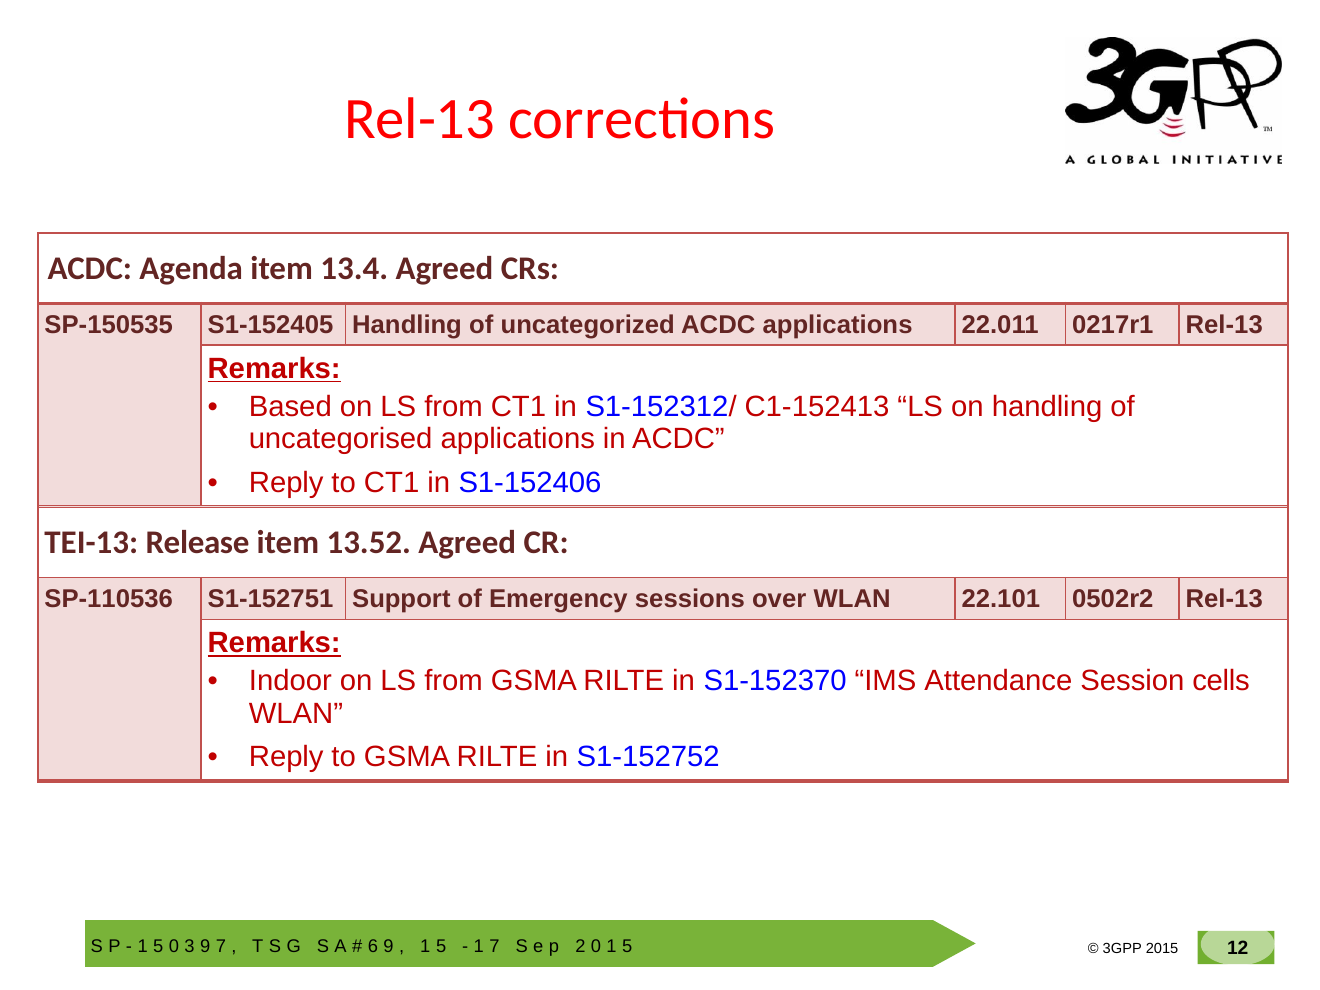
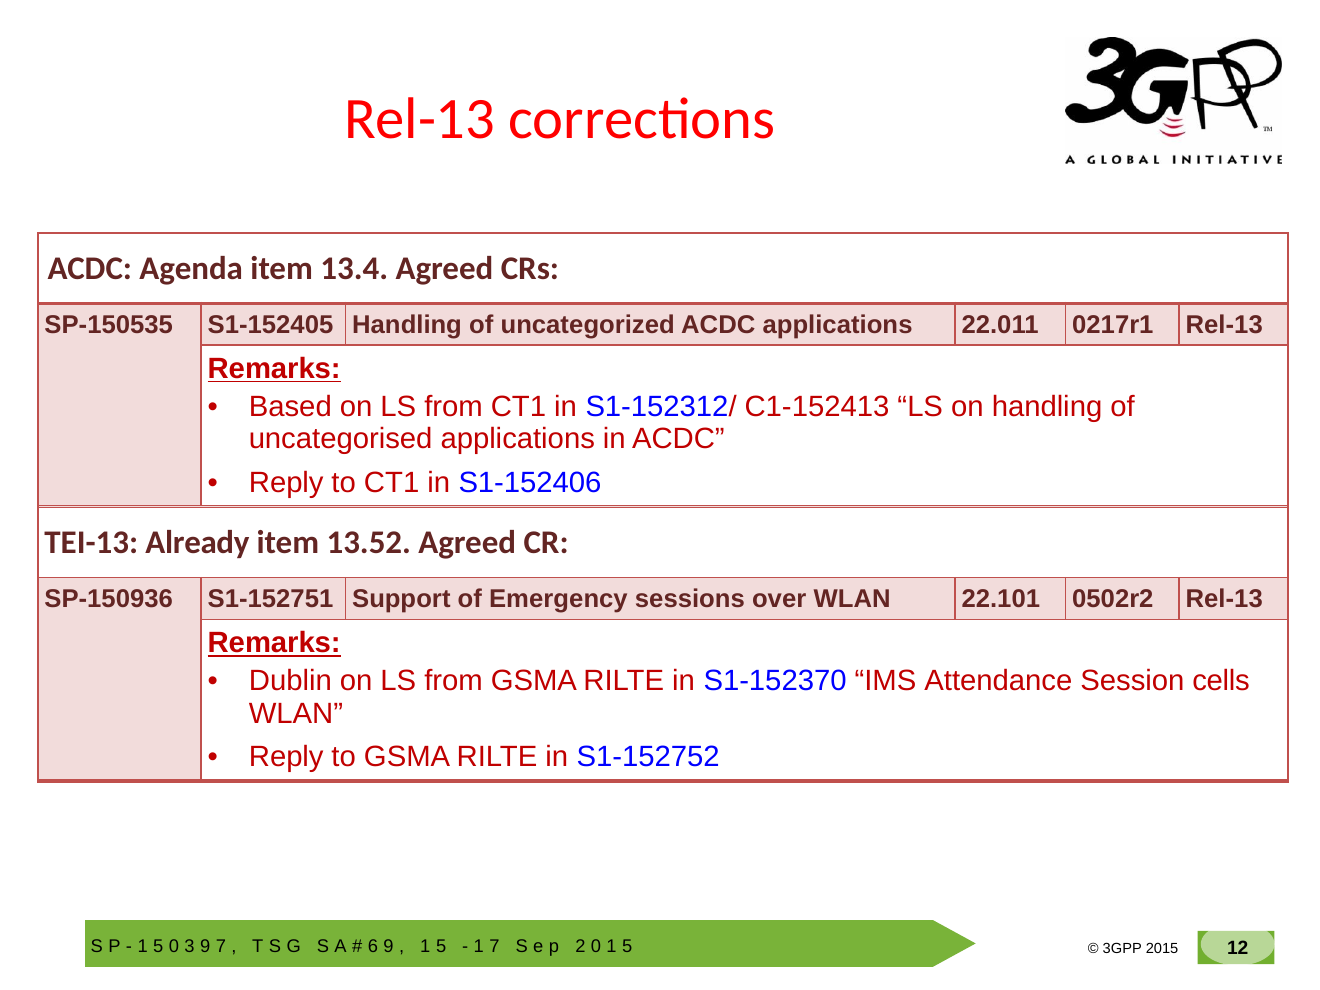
Release: Release -> Already (197, 543)
SP-110536: SP-110536 -> SP-150936 (109, 599)
Indoor: Indoor -> Dublin (290, 681)
